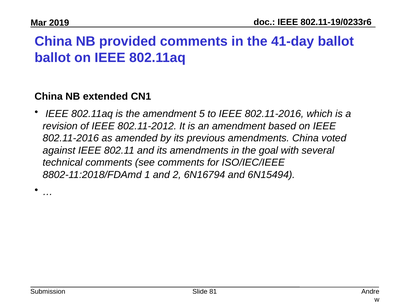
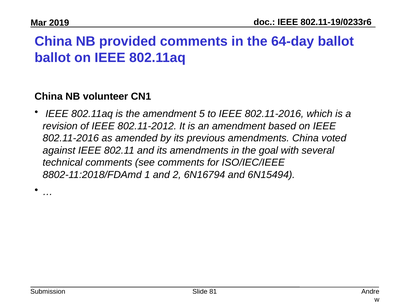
41-day: 41-day -> 64-day (293, 42)
extended: extended -> volunteer (106, 97)
